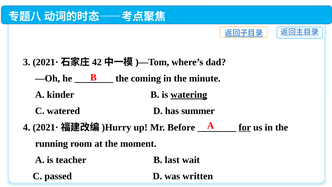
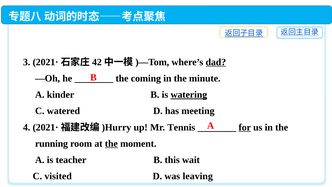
dad underline: none -> present (216, 62)
summer: summer -> meeting (198, 111)
Before: Before -> Tennis (181, 127)
the underline: none -> present (111, 143)
last: last -> this (172, 160)
passed: passed -> visited (58, 176)
written: written -> leaving (198, 176)
